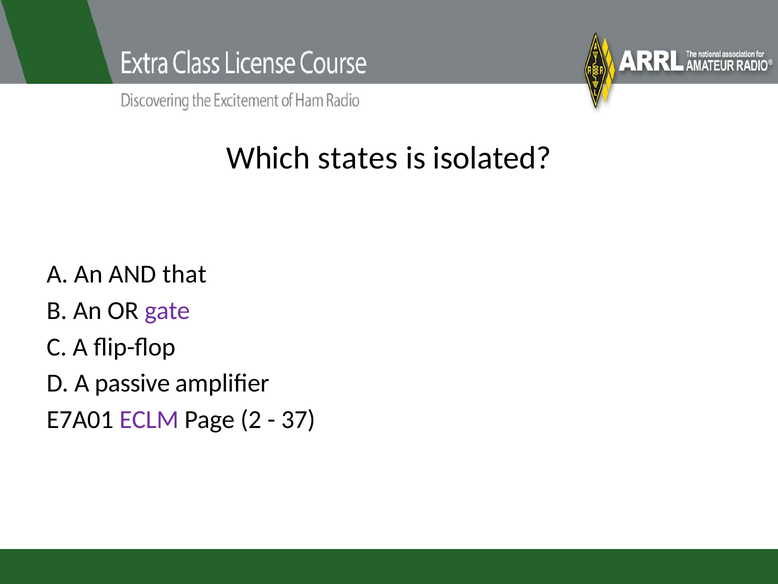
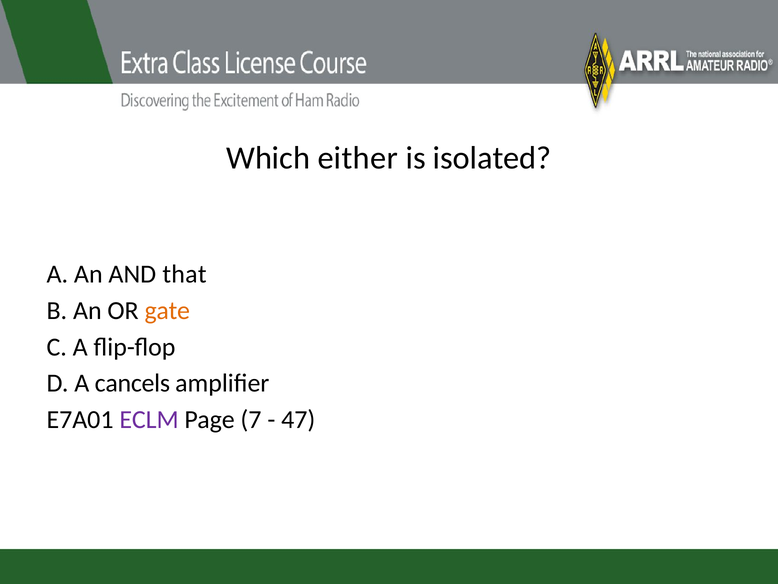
states: states -> either (358, 158)
gate colour: purple -> orange (167, 310)
passive: passive -> cancels (132, 383)
2: 2 -> 7 (251, 419)
37: 37 -> 47 (298, 419)
